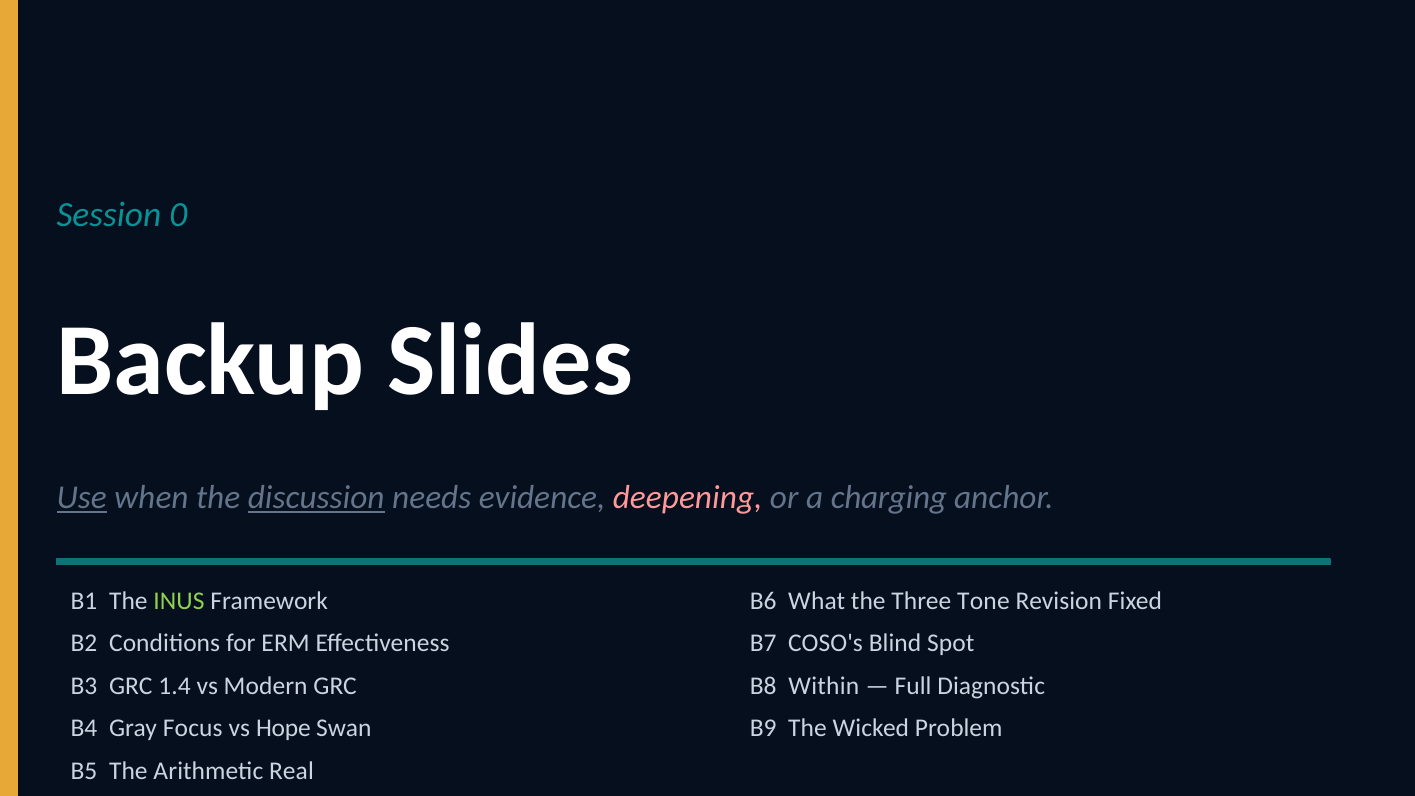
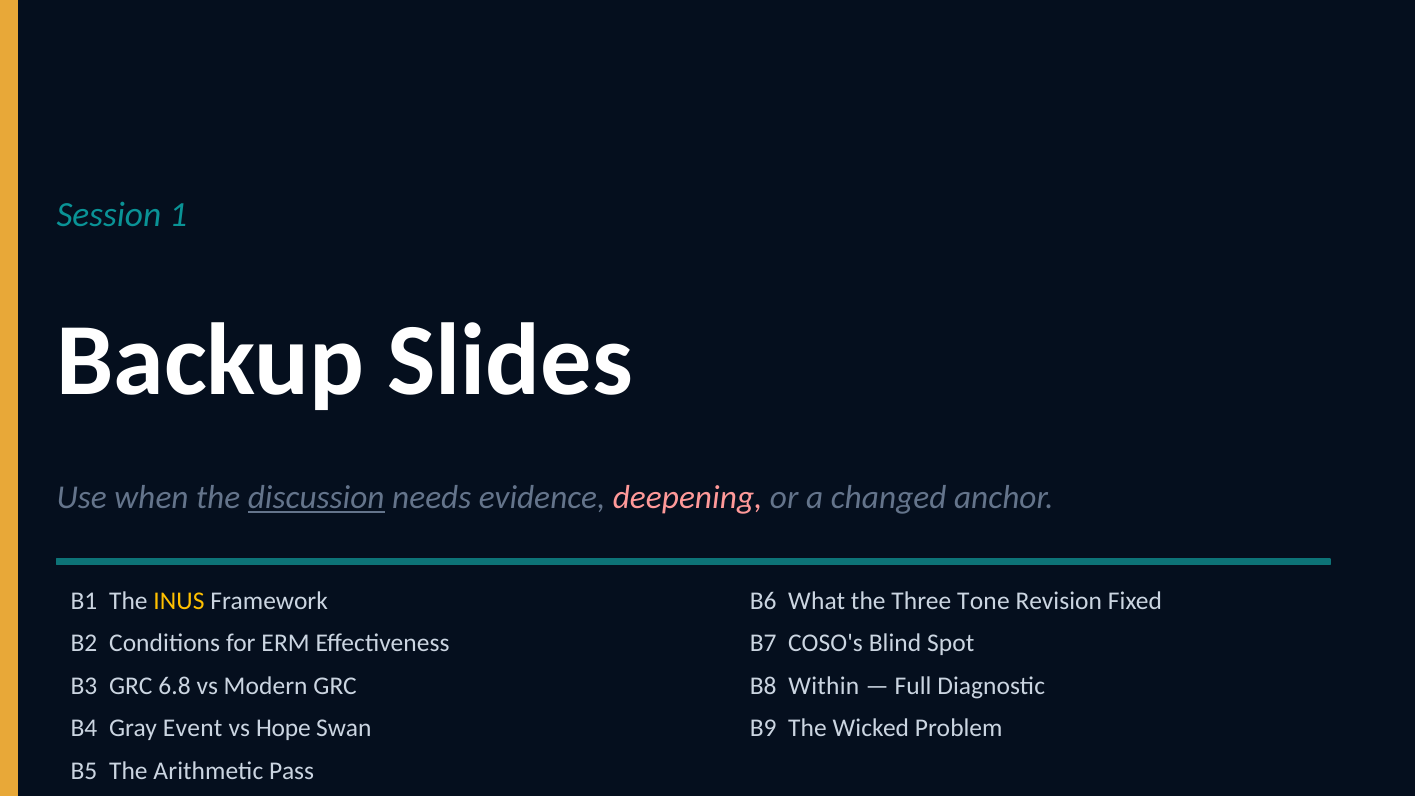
0: 0 -> 1 (178, 215)
Use underline: present -> none (82, 498)
charging: charging -> changed (889, 498)
INUS colour: light green -> yellow (179, 601)
1.4: 1.4 -> 6.8 (174, 686)
Focus: Focus -> Event (193, 728)
Real: Real -> Pass (292, 771)
